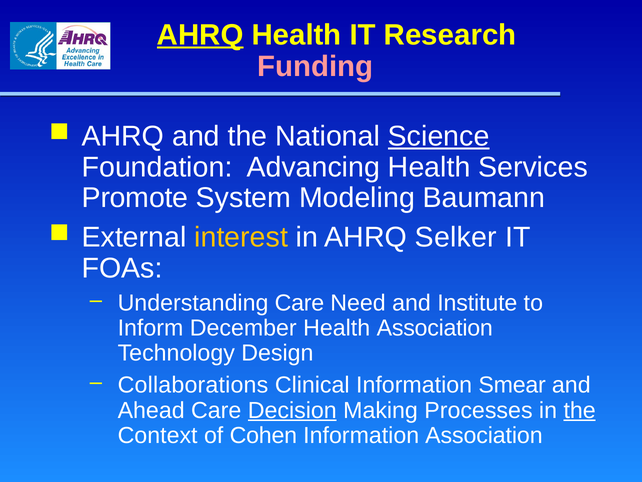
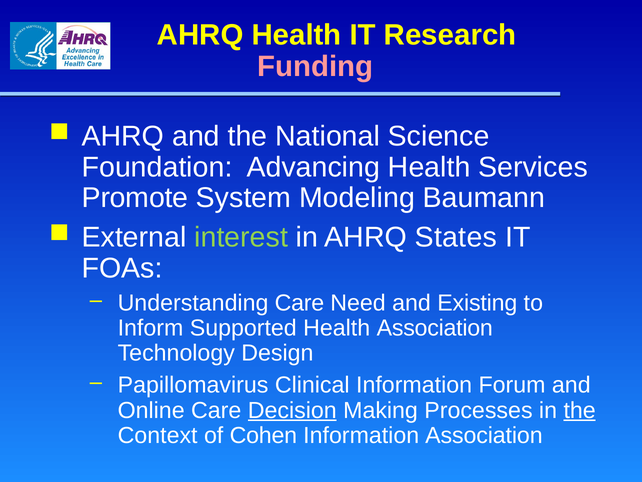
AHRQ underline: present -> none (200, 35)
Science underline: present -> none (439, 136)
interest colour: yellow -> light green (241, 237)
Selker: Selker -> States (456, 237)
Institute: Institute -> Existing (477, 303)
December: December -> Supported (243, 328)
Collaborations: Collaborations -> Papillomavirus (193, 385)
Smear: Smear -> Forum (512, 385)
Ahead: Ahead -> Online (151, 410)
